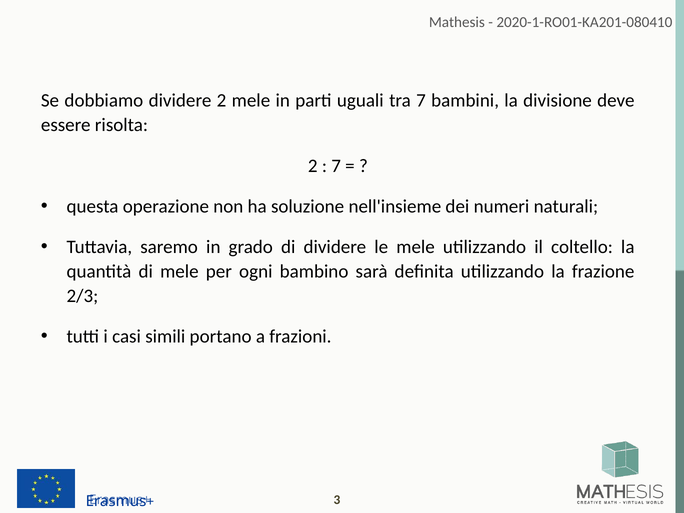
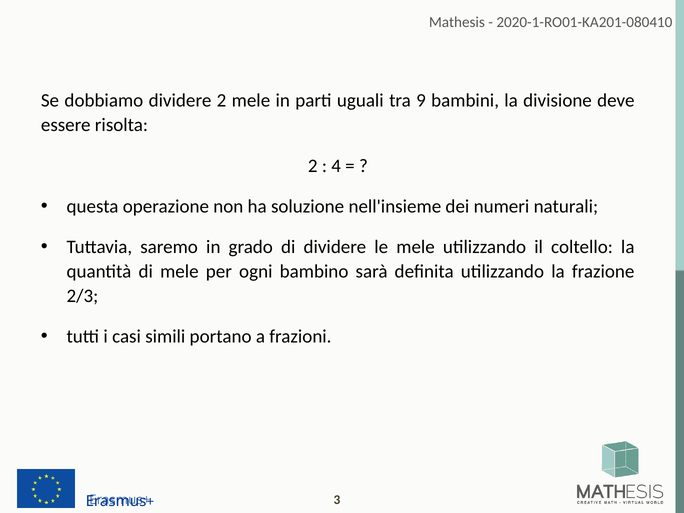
tra 7: 7 -> 9 (421, 101)
7: 7 -> 4 (336, 166)
